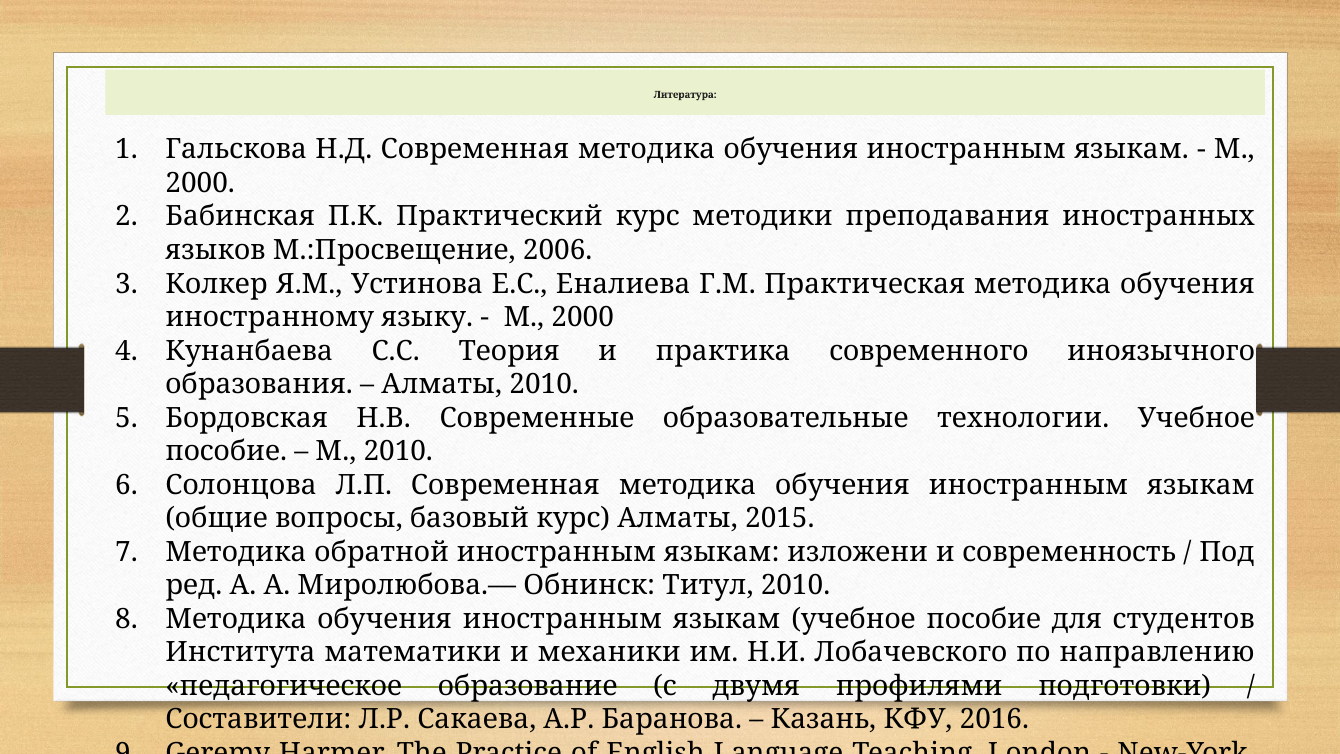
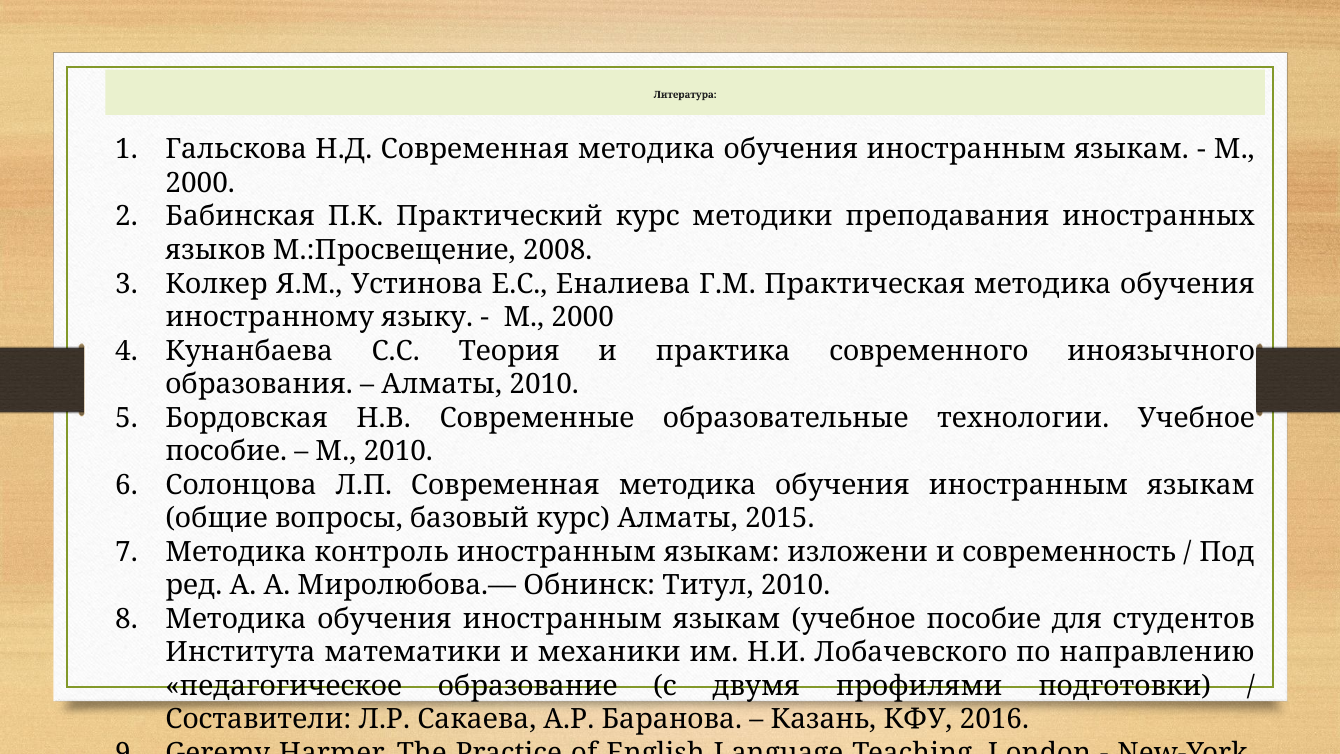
2006: 2006 -> 2008 (558, 250)
обратной: обратной -> контроль (382, 552)
